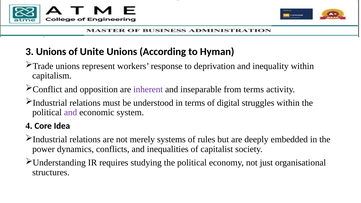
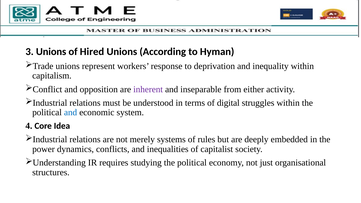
Unite: Unite -> Hired (92, 52)
from terms: terms -> either (254, 89)
and colour: purple -> blue (71, 113)
